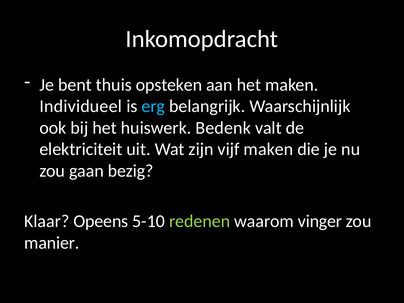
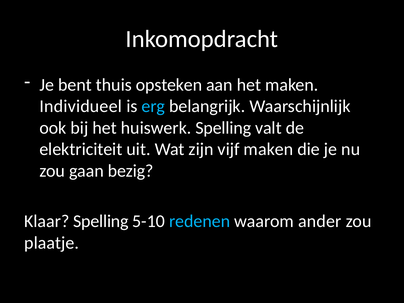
huiswerk Bedenk: Bedenk -> Spelling (223, 128)
Klaar Opeens: Opeens -> Spelling (101, 221)
redenen colour: light green -> light blue (200, 221)
vinger: vinger -> ander (320, 221)
manier: manier -> plaatje (52, 243)
